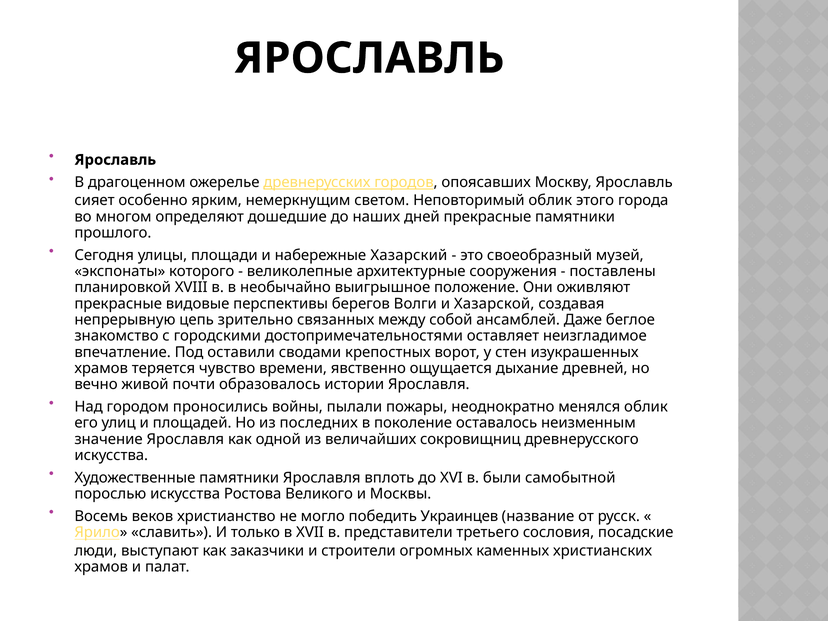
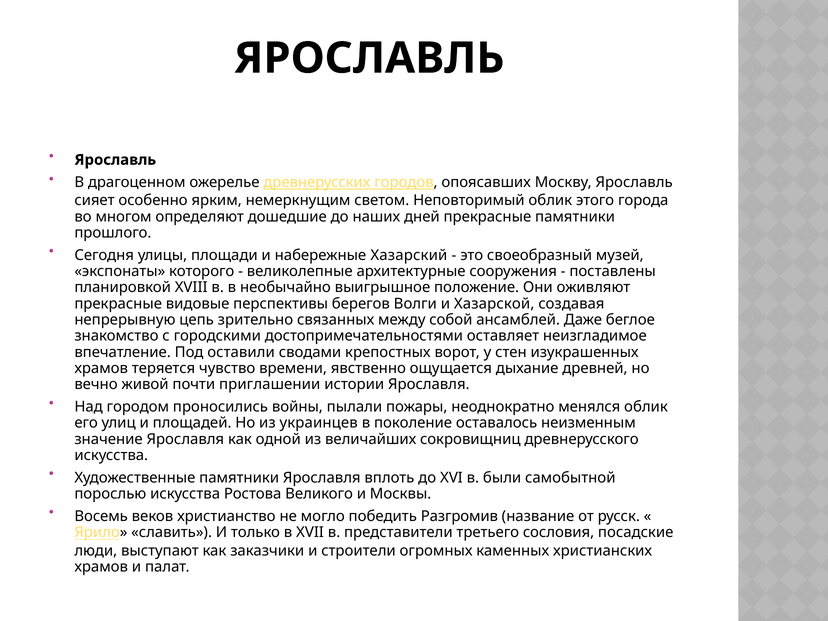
образовалось: образовалось -> приглашении (270, 385)
последних: последних -> украинцев (319, 423)
Украинцев: Украинцев -> Разгромив (459, 516)
